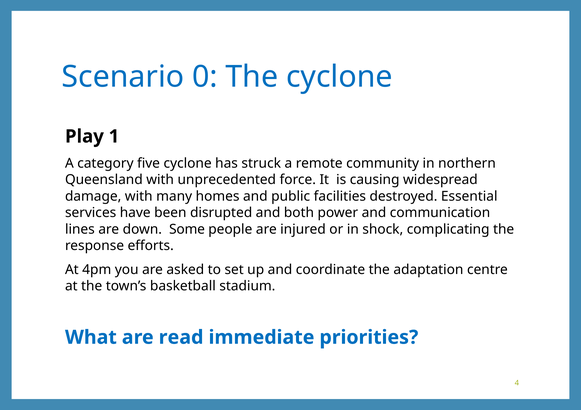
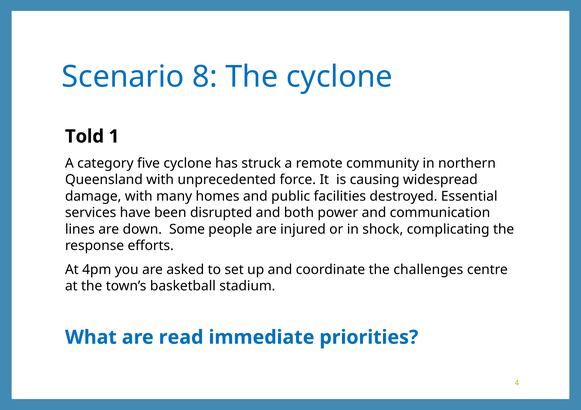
0: 0 -> 8 (205, 77)
Play: Play -> Told (85, 136)
adaptation: adaptation -> challenges (428, 269)
